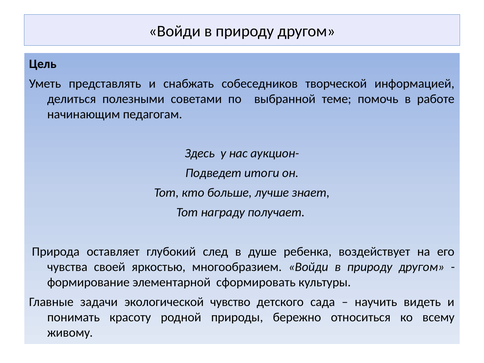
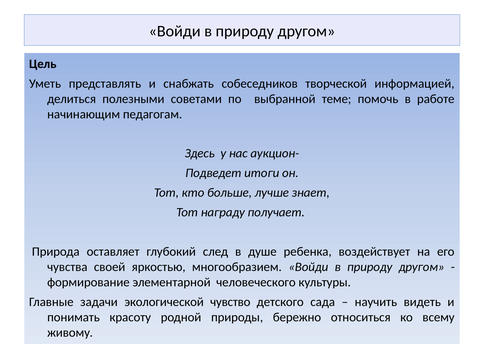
сформировать: сформировать -> человеческого (256, 282)
